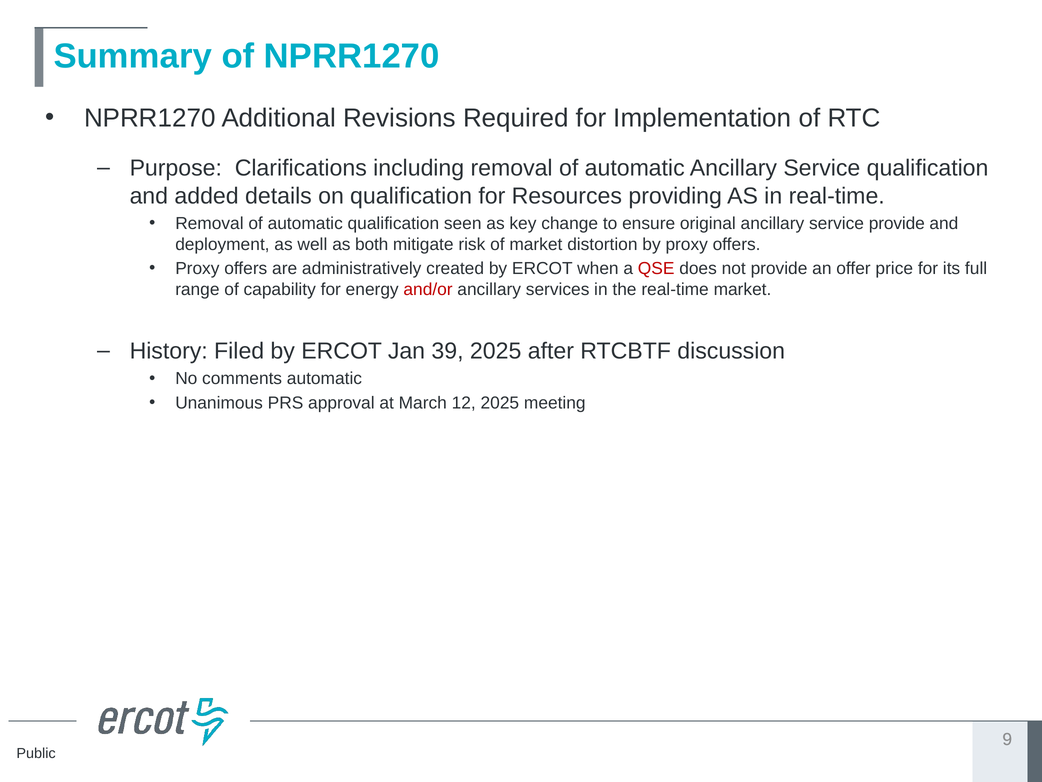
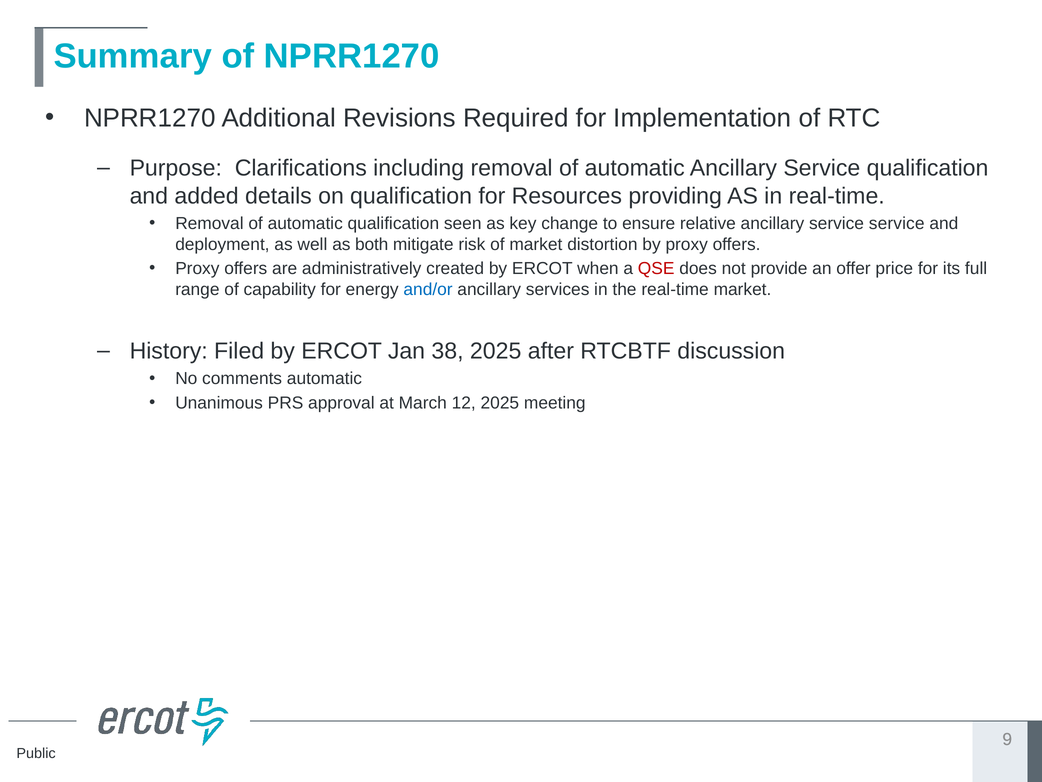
original: original -> relative (708, 223)
service provide: provide -> service (897, 223)
and/or colour: red -> blue (428, 289)
39: 39 -> 38 (448, 351)
